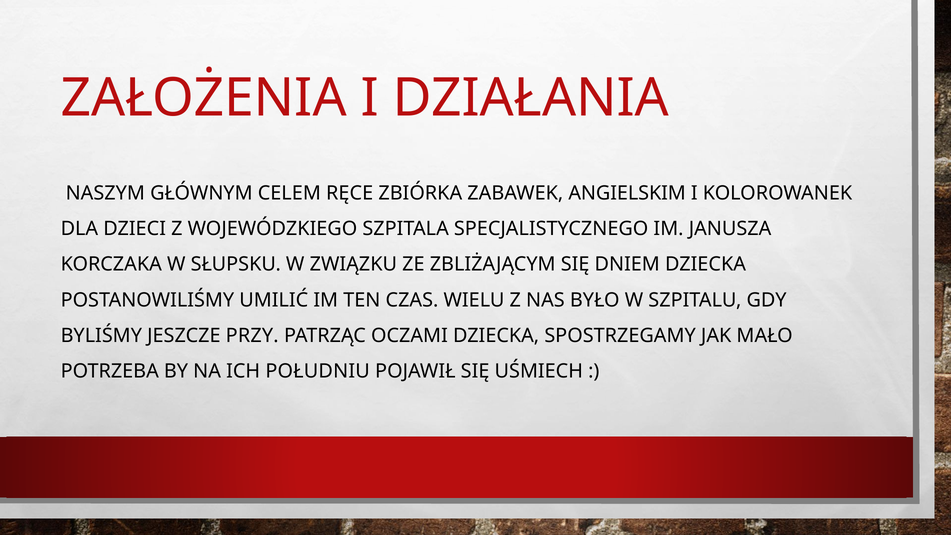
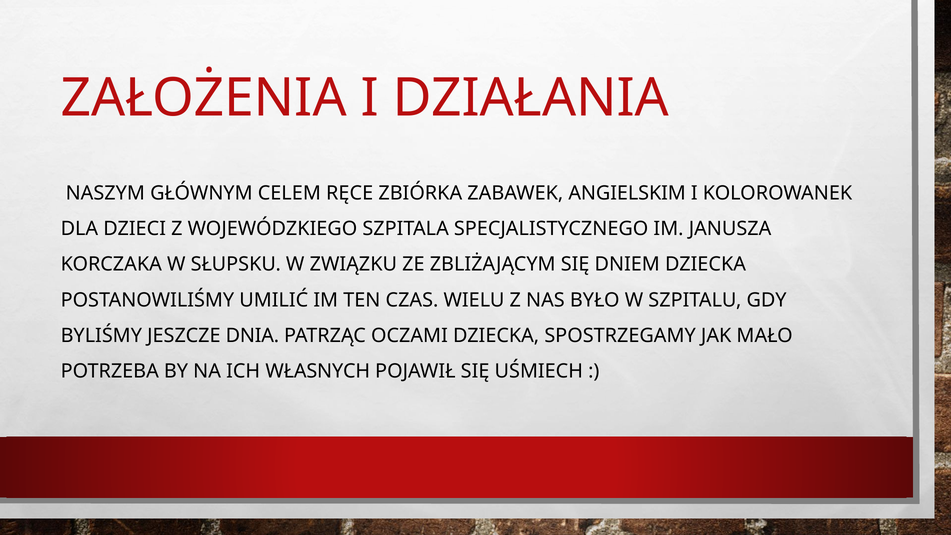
PRZY: PRZY -> DNIA (252, 336)
POŁUDNIU: POŁUDNIU -> WŁASNYCH (318, 371)
